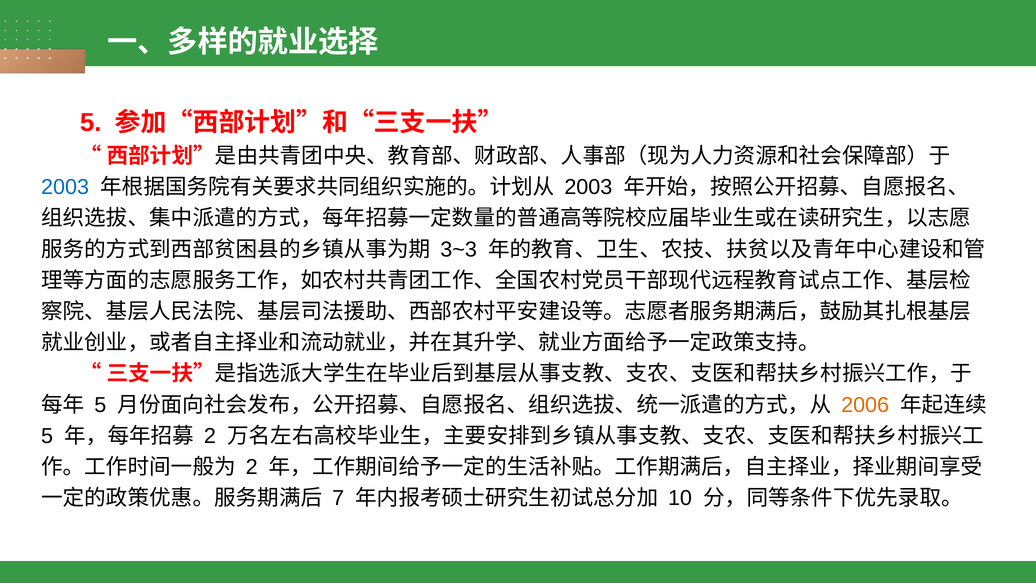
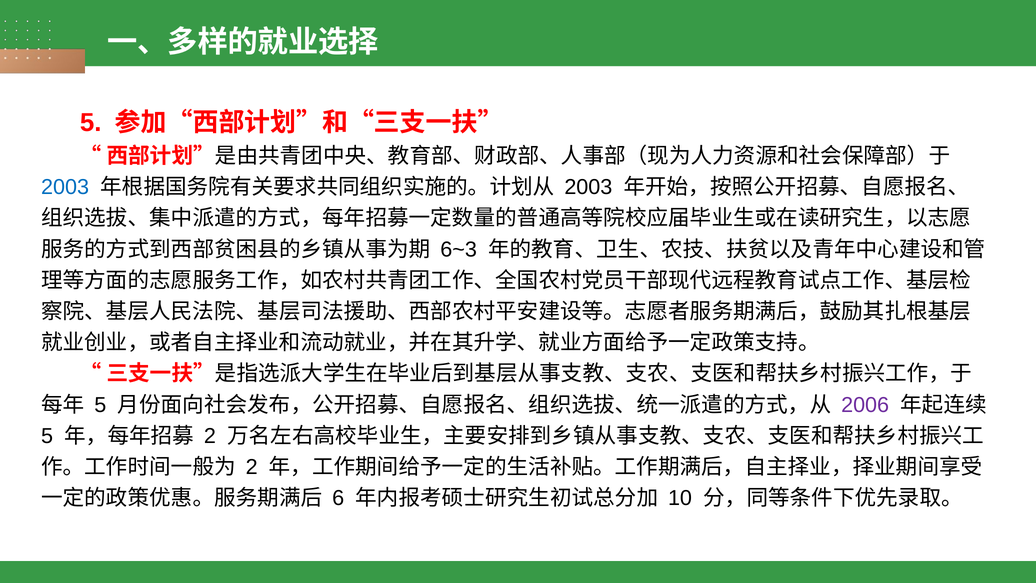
3~3: 3~3 -> 6~3 (459, 249)
2006 colour: orange -> purple (865, 405)
7: 7 -> 6 (338, 498)
